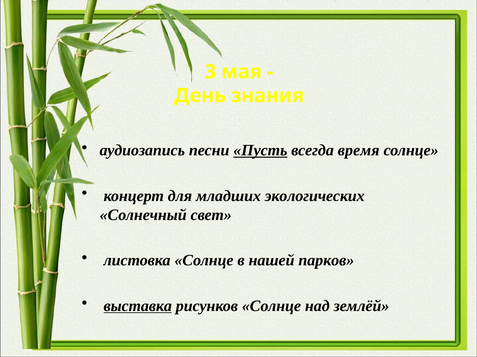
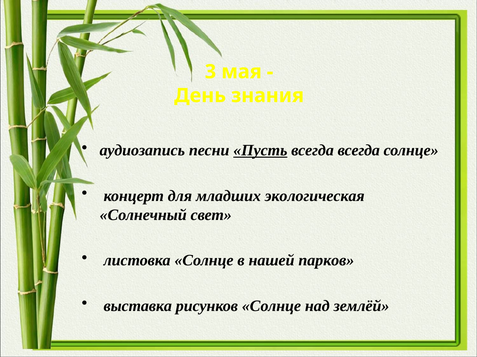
всегда время: время -> всегда (359, 151)
экологических: экологических -> экологическая (315, 196)
выставка underline: present -> none (138, 306)
